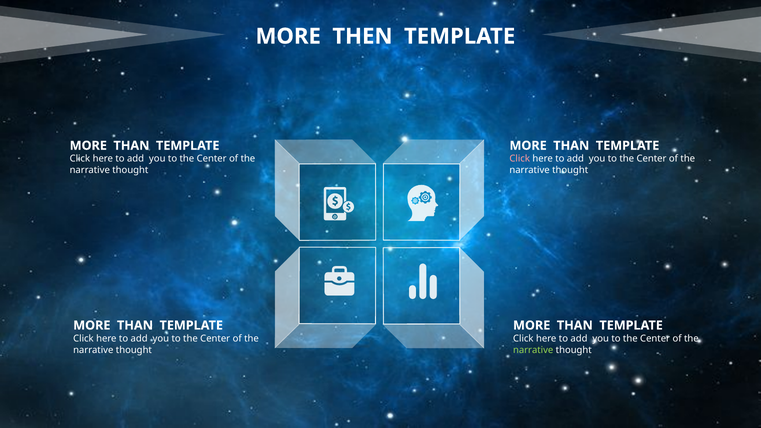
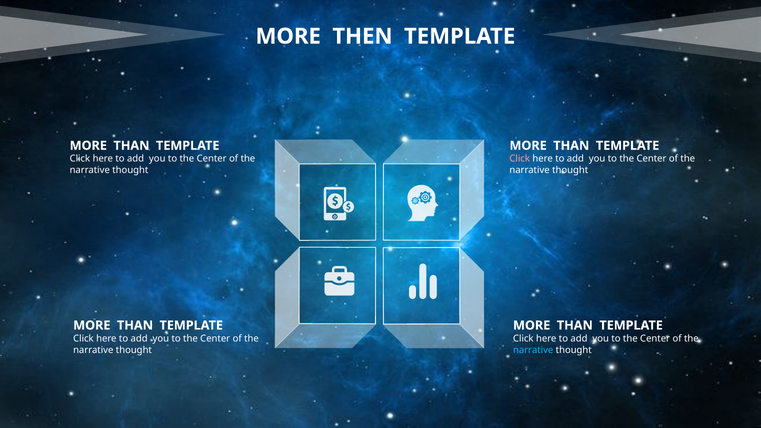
narrative colour: light green -> light blue (533, 350)
